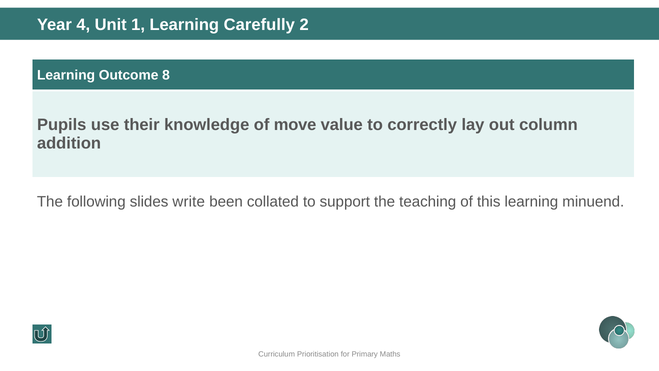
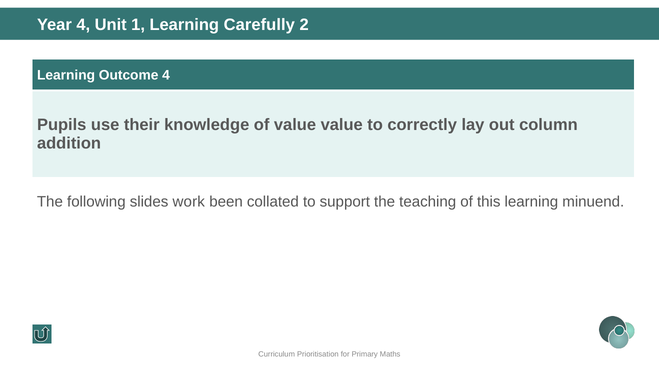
Outcome 8: 8 -> 4 (166, 75)
of move: move -> value (295, 125)
write: write -> work (189, 202)
